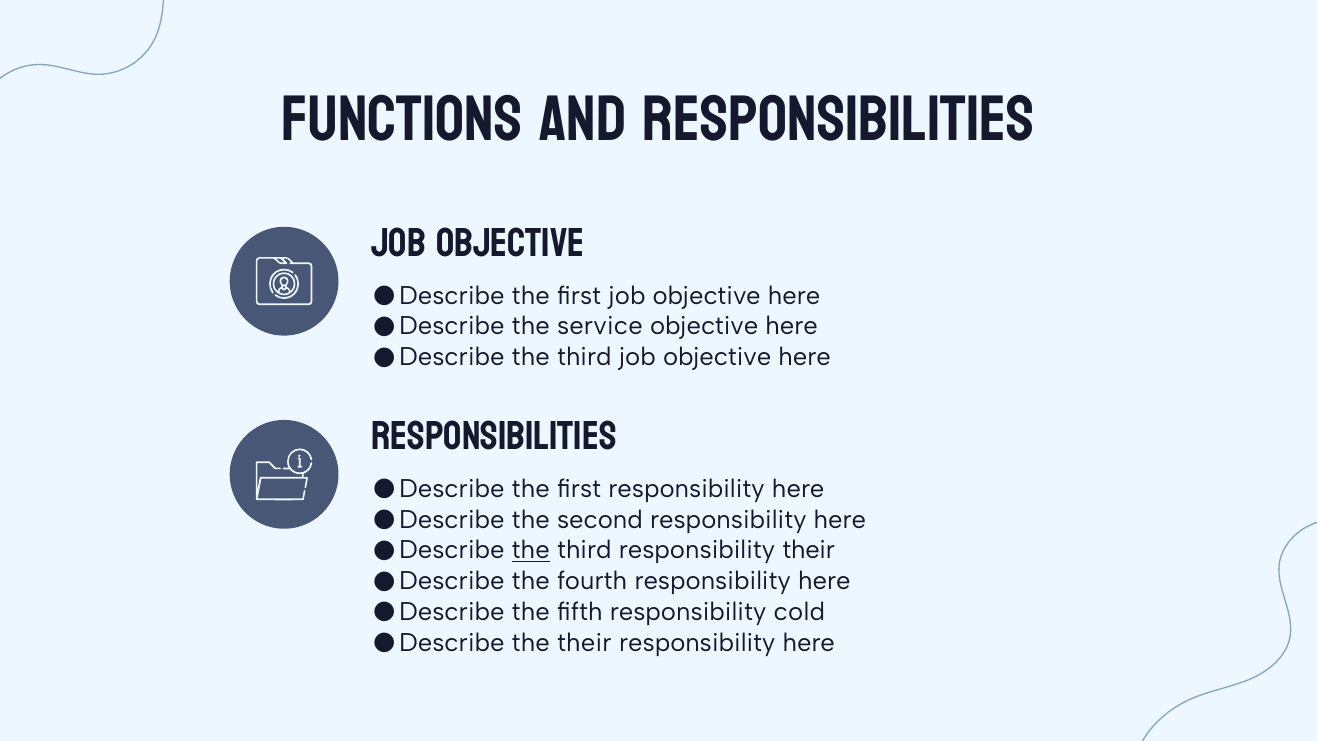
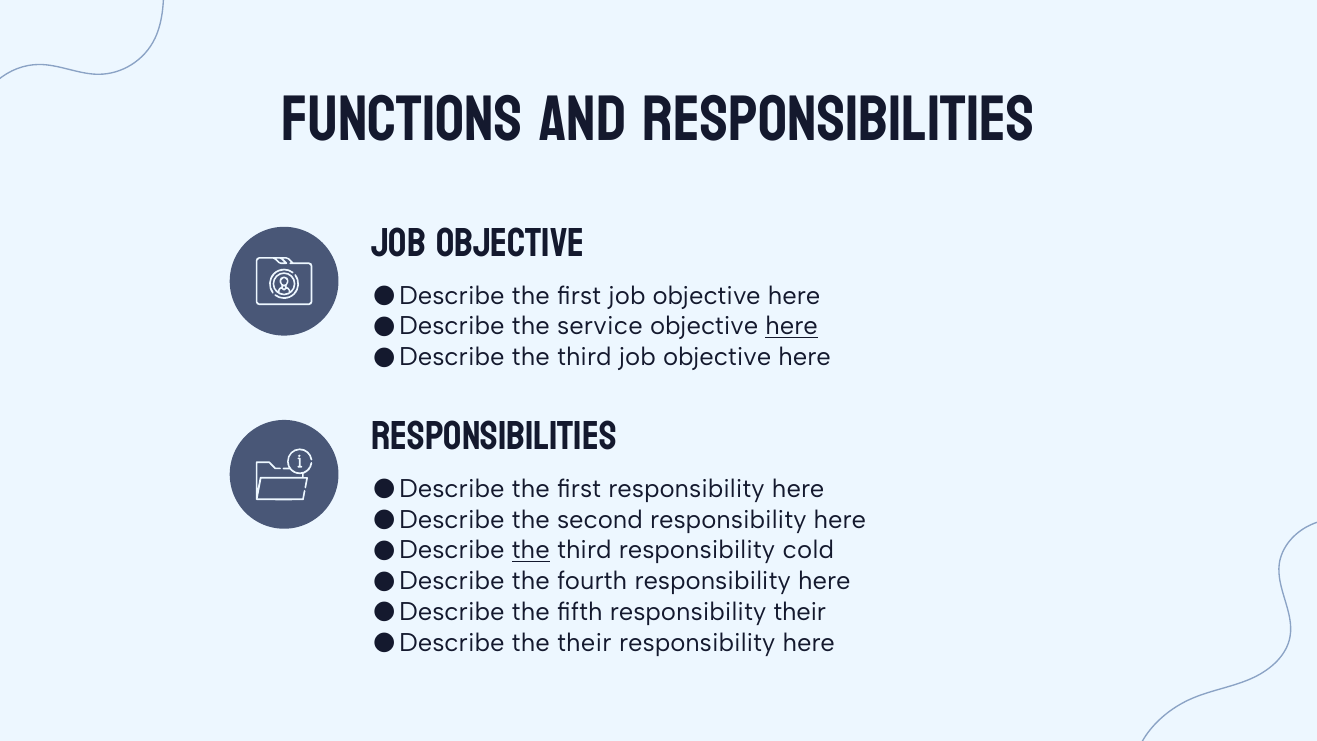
here underline: none -> present (792, 326)
responsibility their: their -> cold (808, 550)
responsibility cold: cold -> their (800, 612)
